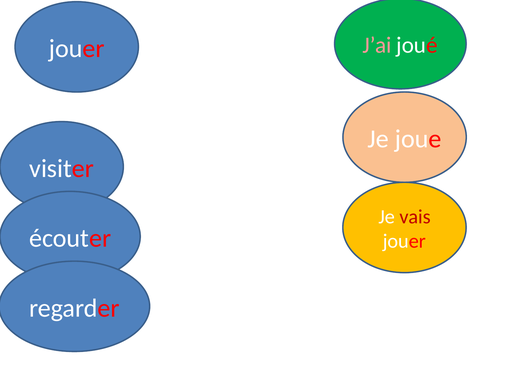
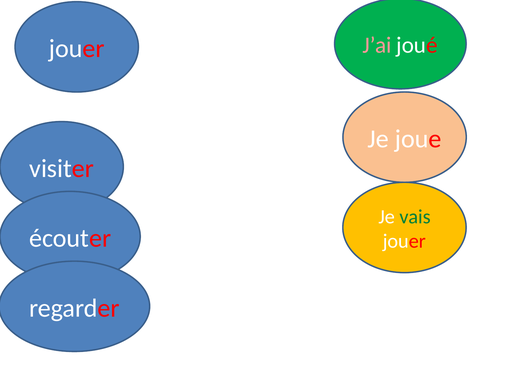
vais colour: red -> green (415, 217)
